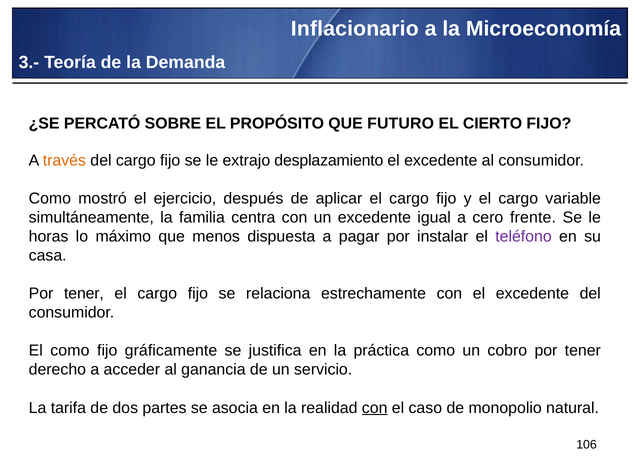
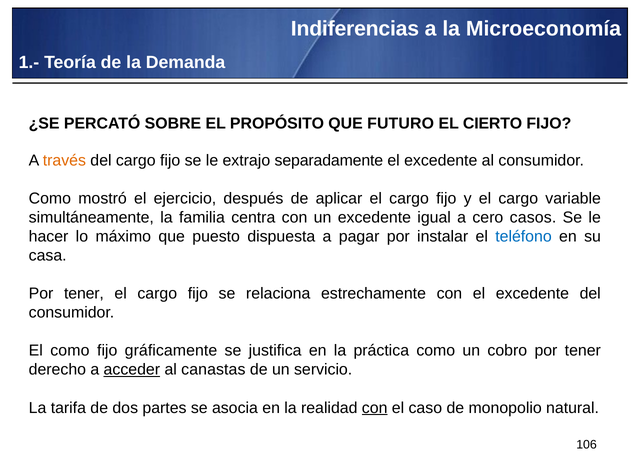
Inflacionario: Inflacionario -> Indiferencias (355, 29)
3.-: 3.- -> 1.- (29, 63)
desplazamiento: desplazamiento -> separadamente (329, 160)
frente: frente -> casos (533, 218)
horas: horas -> hacer (49, 237)
menos: menos -> puesto (216, 237)
teléfono colour: purple -> blue (524, 237)
acceder underline: none -> present (132, 370)
ganancia: ganancia -> canastas (213, 370)
